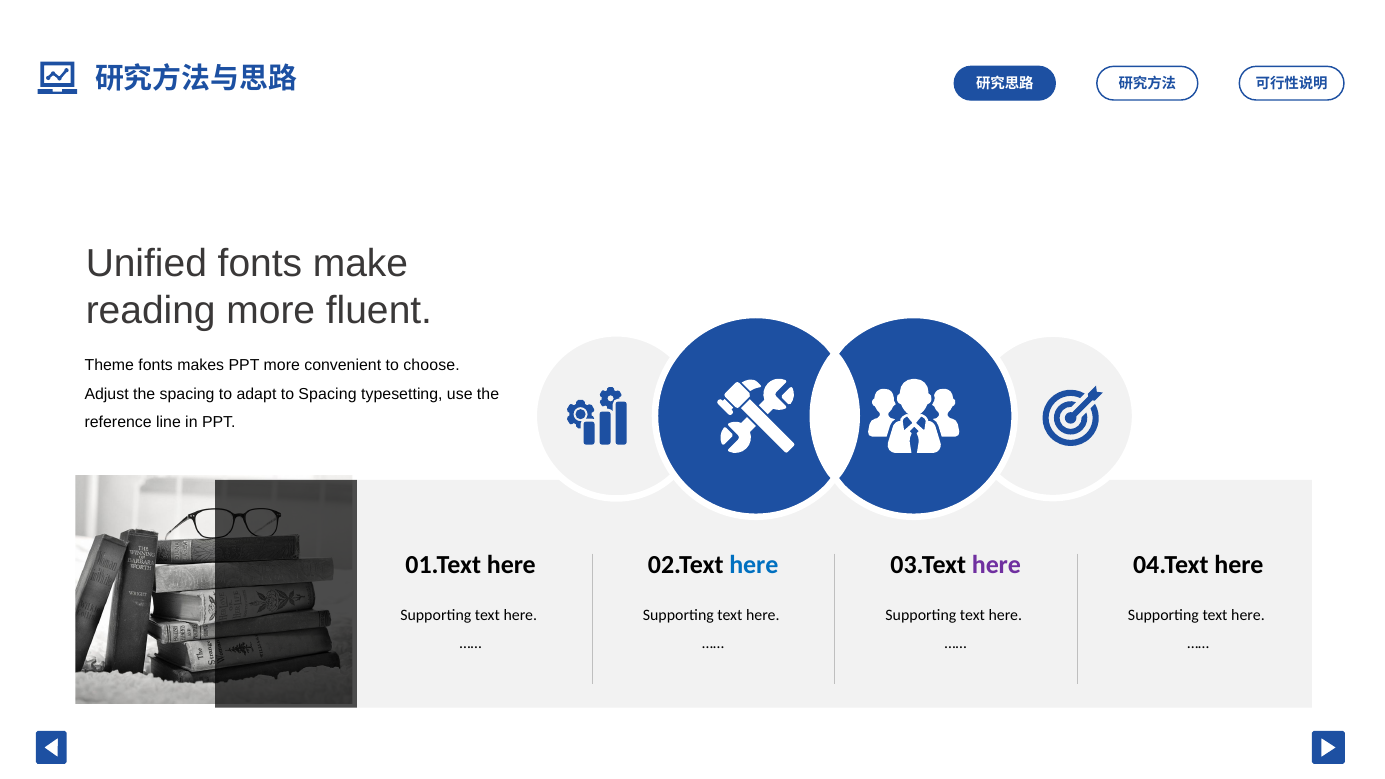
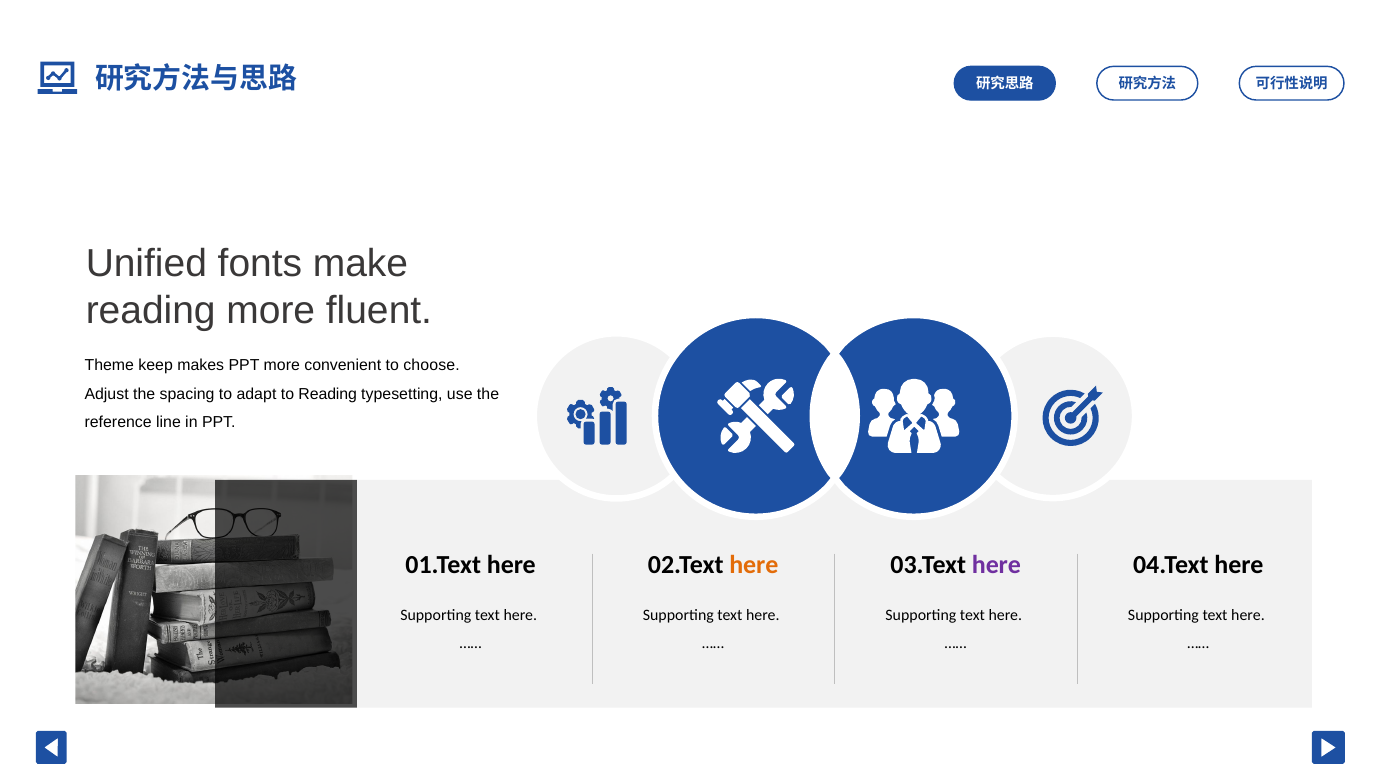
Theme fonts: fonts -> keep (156, 365)
to Spacing: Spacing -> Reading (328, 394)
here colour: blue -> orange (754, 565)
